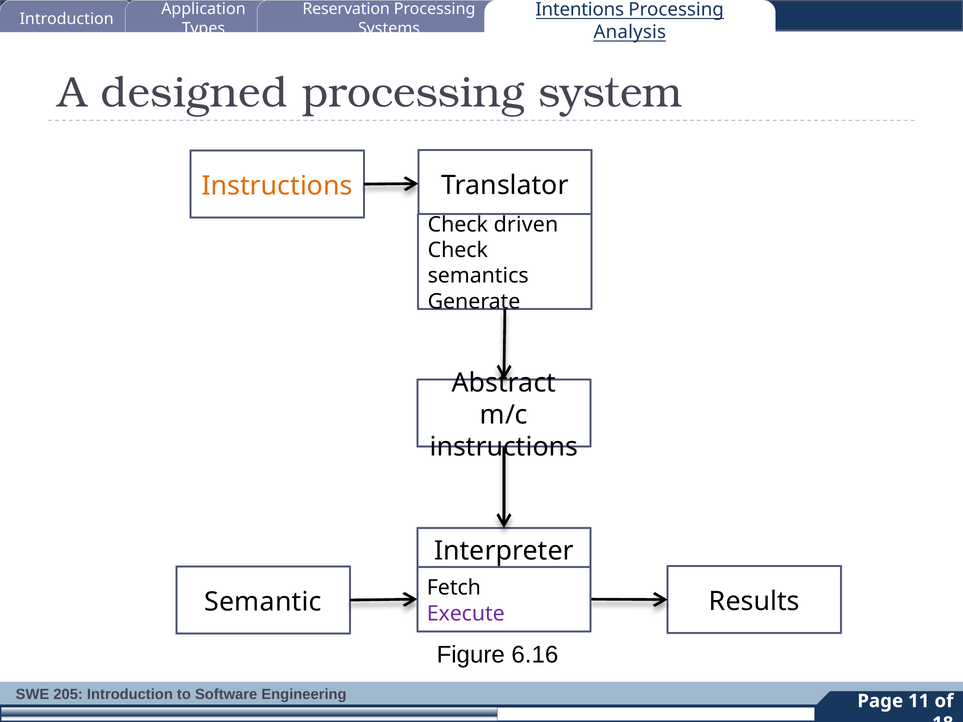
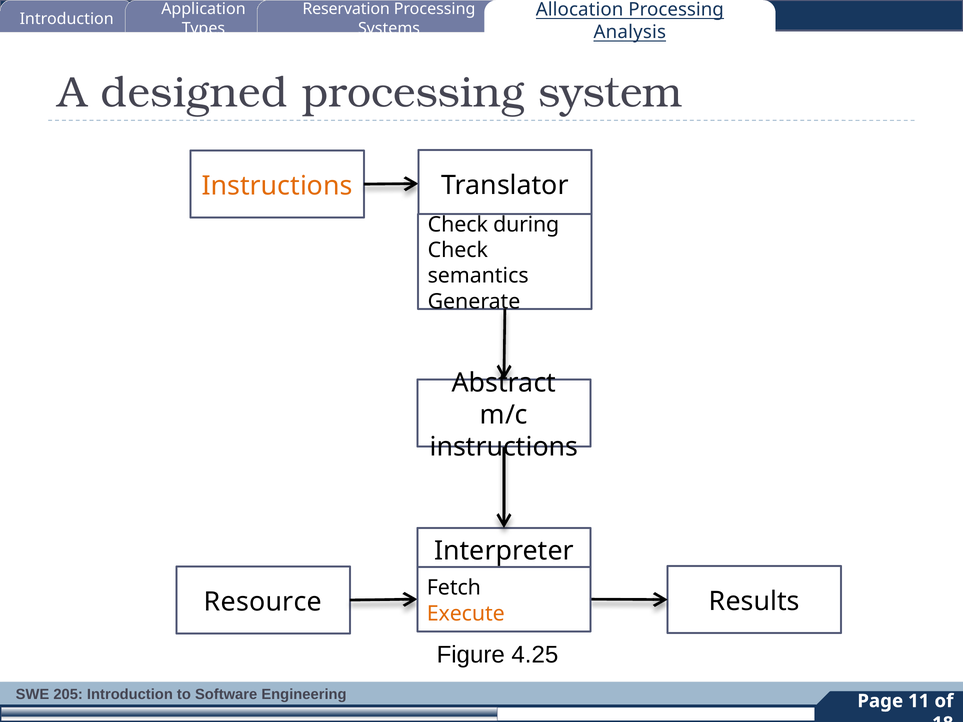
Intentions: Intentions -> Allocation (580, 10)
driven: driven -> during (526, 225)
Semantic: Semantic -> Resource (263, 602)
Execute colour: purple -> orange (466, 614)
6.16: 6.16 -> 4.25 (535, 655)
